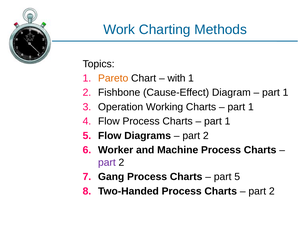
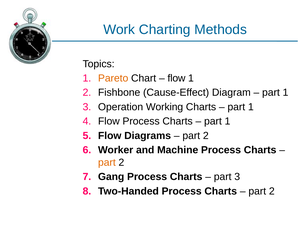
with: with -> flow (176, 78)
part colour: purple -> orange (107, 162)
part 5: 5 -> 3 (237, 177)
